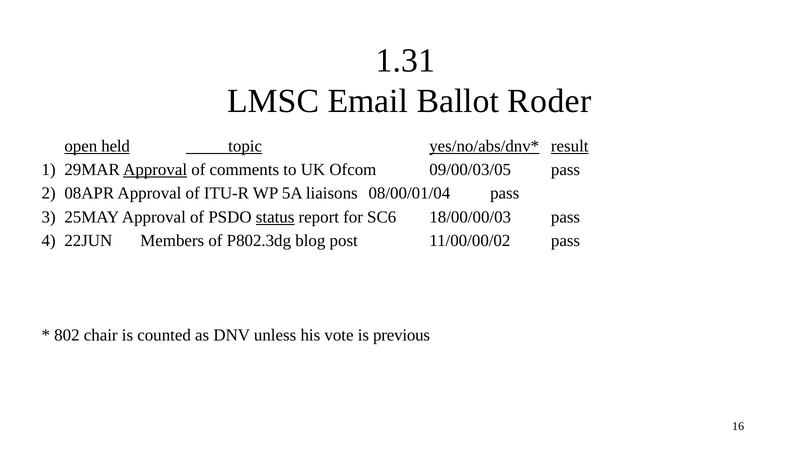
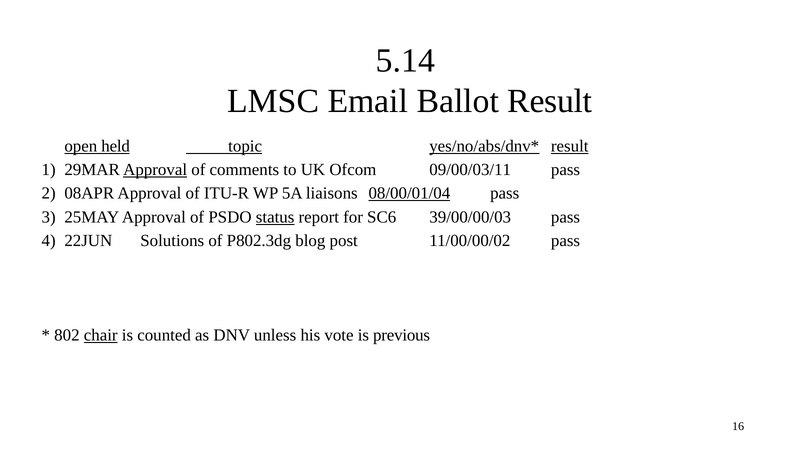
1.31: 1.31 -> 5.14 (406, 61)
Ballot Roder: Roder -> Result (550, 101)
09/00/03/05: 09/00/03/05 -> 09/00/03/11 (470, 170)
08/00/01/04 underline: none -> present (409, 193)
18/00/00/03: 18/00/00/03 -> 39/00/00/03 (470, 217)
Members: Members -> Solutions (172, 241)
chair underline: none -> present (101, 335)
